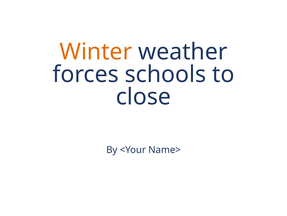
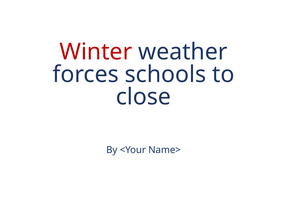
Winter colour: orange -> red (96, 52)
